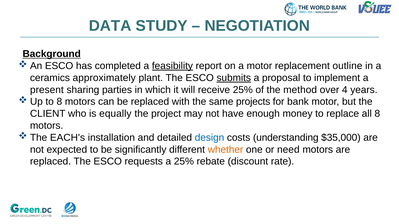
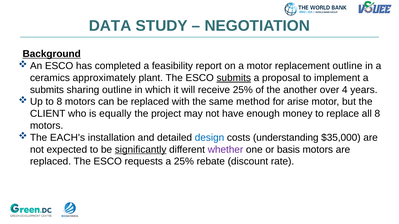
feasibility underline: present -> none (172, 66)
present: present -> submits (47, 90)
sharing parties: parties -> outline (117, 90)
method: method -> another (300, 90)
projects: projects -> method (253, 102)
bank: bank -> arise (298, 102)
significantly underline: none -> present (141, 150)
whether colour: orange -> purple (225, 150)
need: need -> basis (288, 150)
